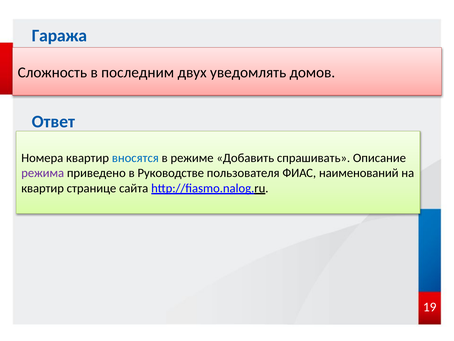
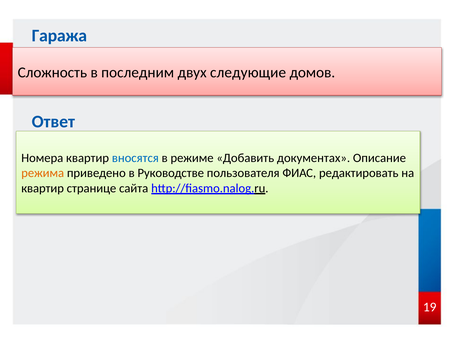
уведомлять: уведомлять -> следующие (248, 72)
спрашивать: спрашивать -> документах (314, 158)
режима colour: purple -> orange (43, 173)
наименований: наименований -> редактировать (359, 173)
